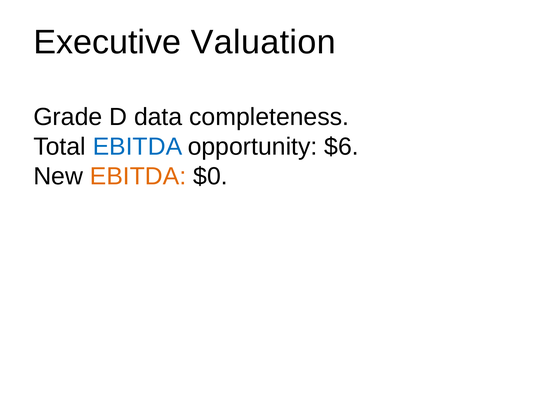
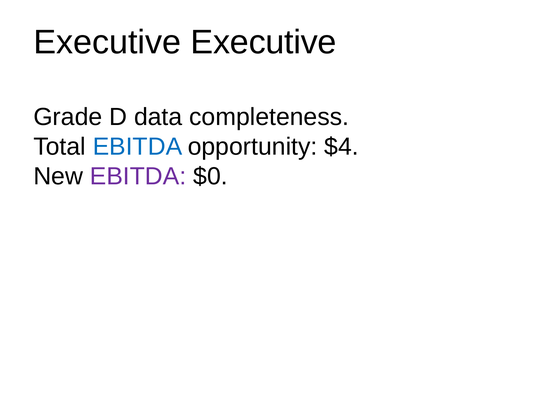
Executive Valuation: Valuation -> Executive (264, 42)
$6: $6 -> $4 (341, 147)
EBITDA colour: orange -> purple (138, 177)
